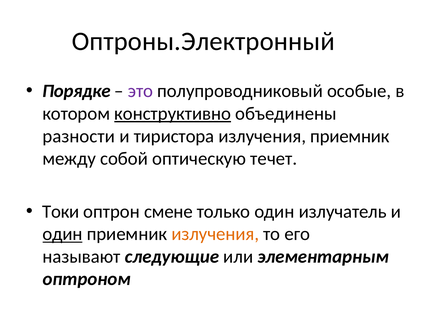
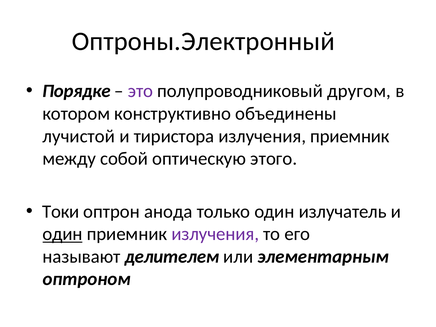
особые: особые -> другом (359, 91)
конструктивно underline: present -> none (173, 114)
разности: разности -> лучистой (79, 136)
течет: течет -> этого (274, 159)
смене: смене -> анода (168, 212)
излучения colour: orange -> purple (215, 234)
следующие: следующие -> делителем (172, 257)
